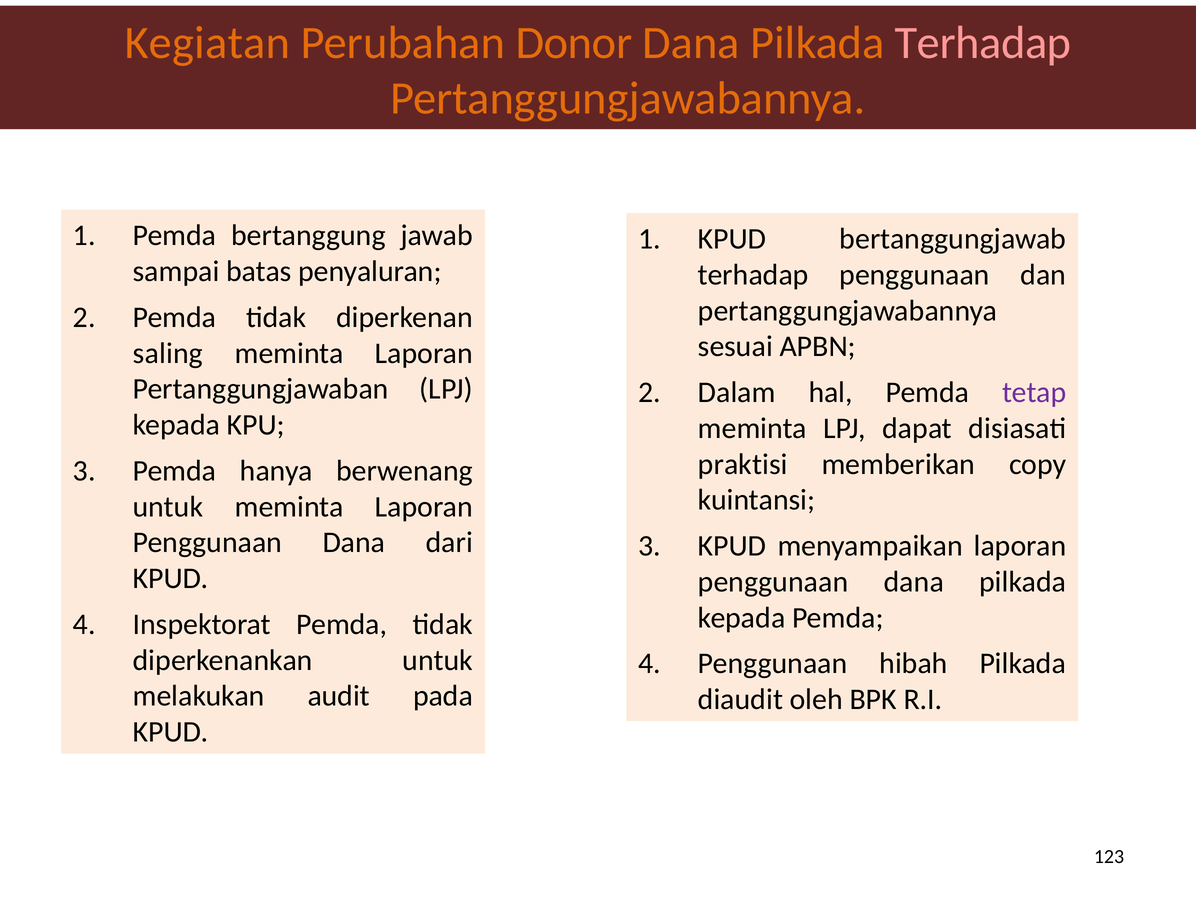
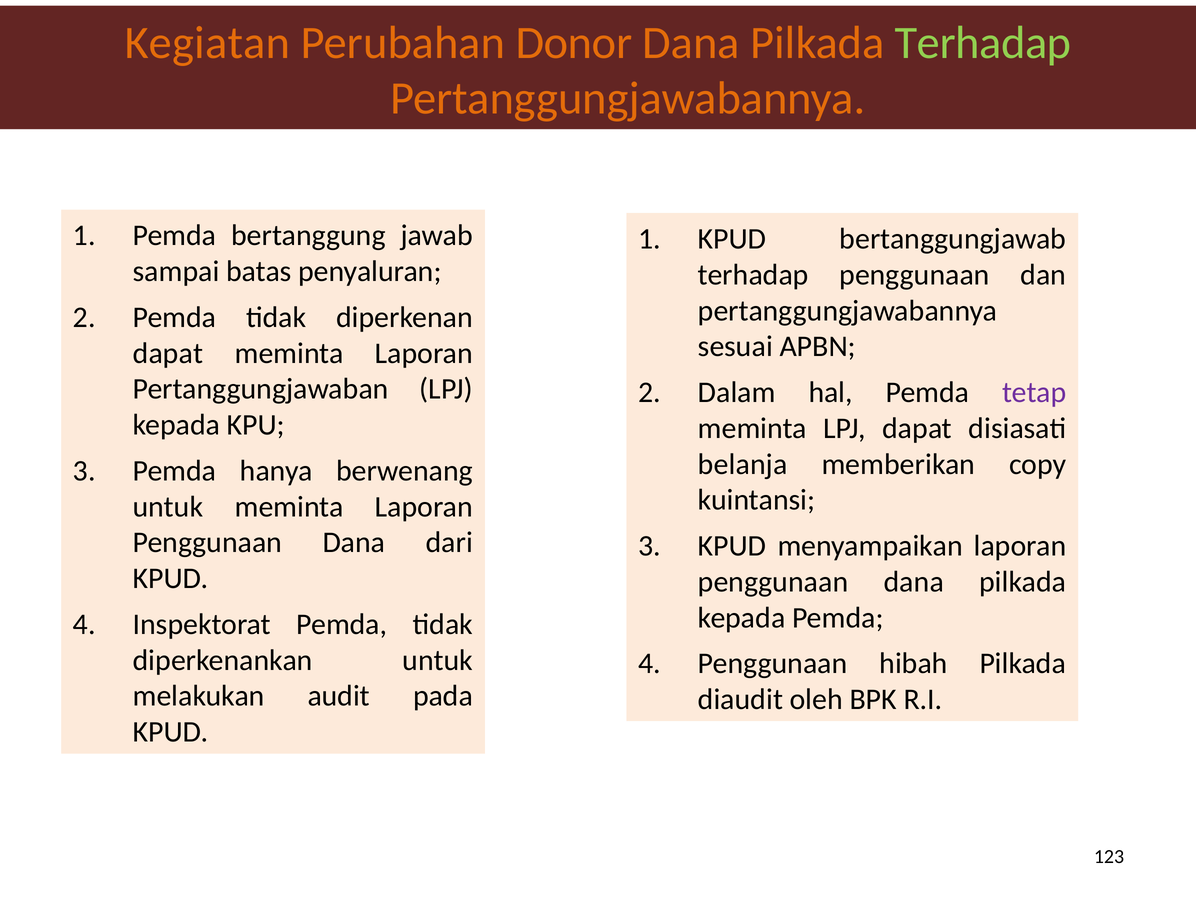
Terhadap colour: pink -> light green (983, 43)
saling: saling -> dapat (168, 353)
praktisi: praktisi -> belanja (743, 464)
